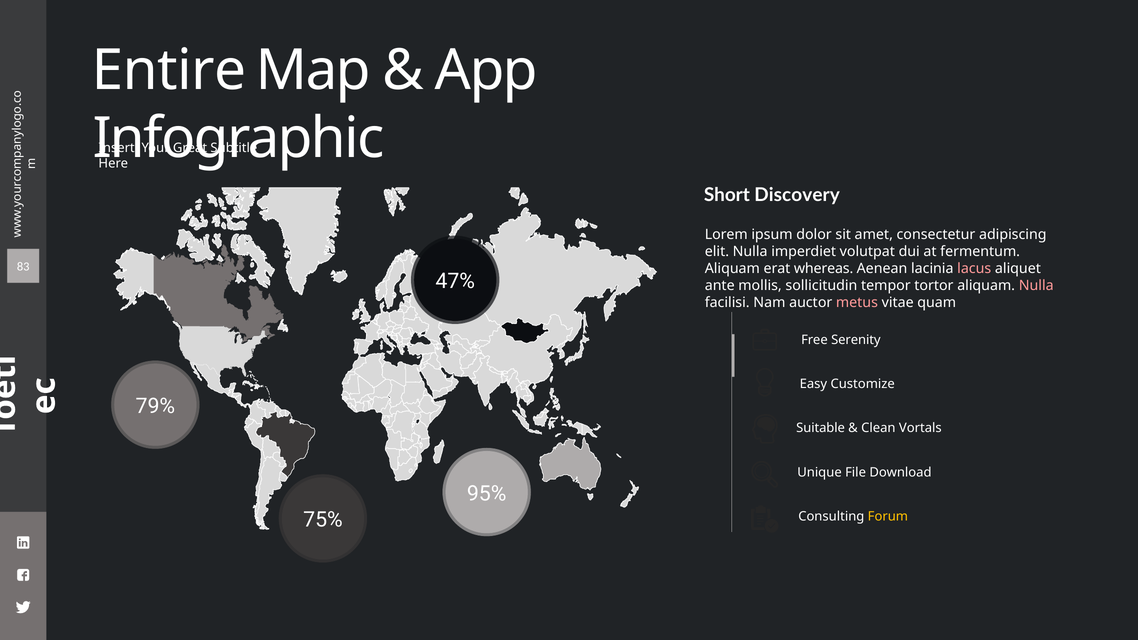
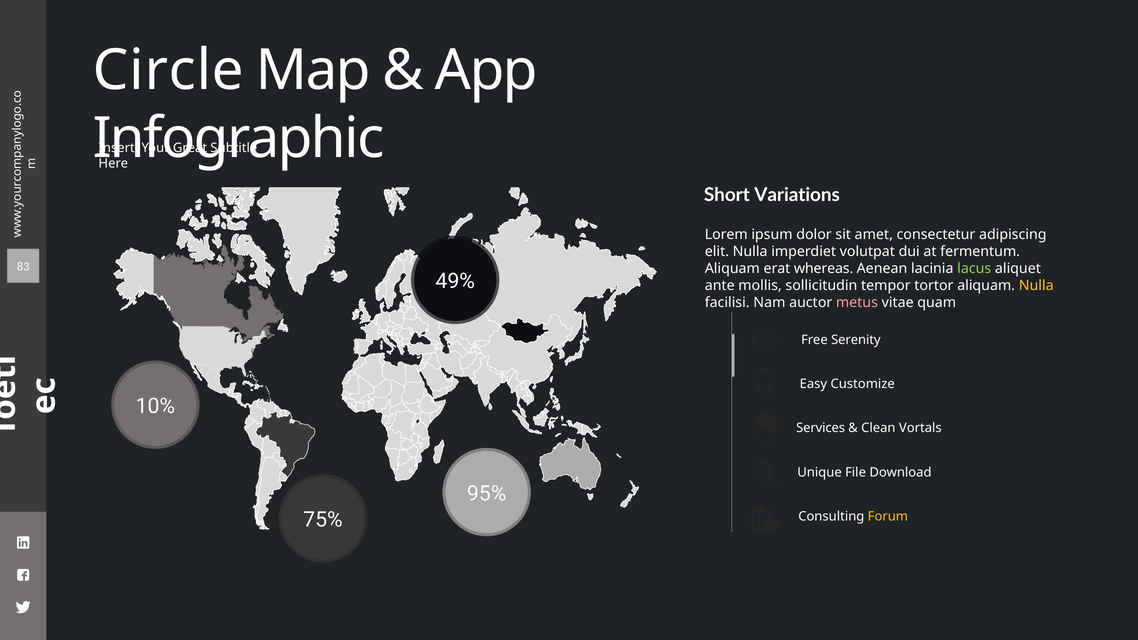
Entire: Entire -> Circle (168, 70)
Discovery: Discovery -> Variations (797, 195)
lacus colour: pink -> light green (974, 269)
47%: 47% -> 49% (455, 281)
Nulla colour: pink -> yellow (1036, 286)
79%: 79% -> 10% (155, 406)
Suitable: Suitable -> Services (821, 428)
